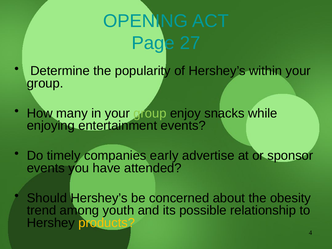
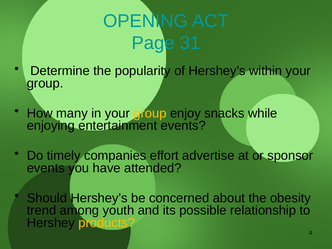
27: 27 -> 31 (190, 43)
group colour: light green -> yellow (150, 113)
early: early -> effort (164, 156)
